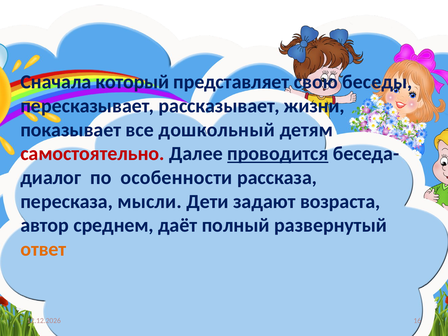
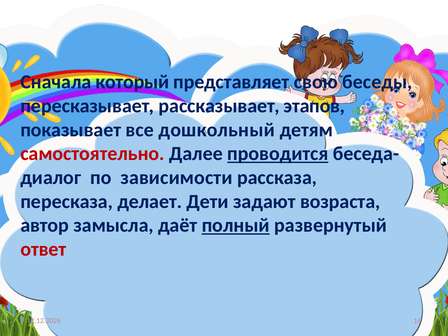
жизни: жизни -> этапов (314, 106)
особенности: особенности -> зависимости (176, 178)
мысли: мысли -> делает (150, 201)
среднем: среднем -> замысла (114, 225)
полный underline: none -> present (236, 225)
ответ colour: orange -> red (43, 249)
